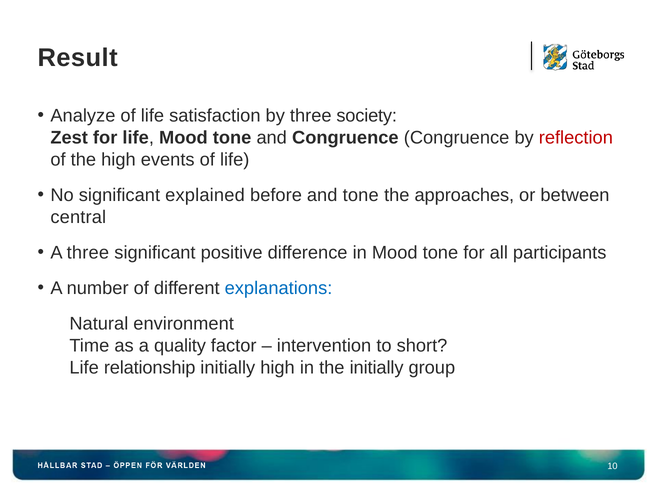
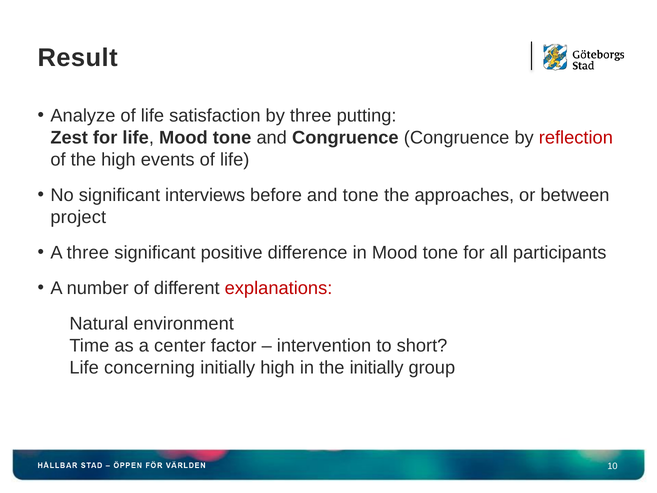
society: society -> putting (367, 116)
explained: explained -> interviews (205, 195)
central: central -> project (78, 217)
explanations colour: blue -> red (279, 288)
quality: quality -> center (180, 346)
relationship: relationship -> concerning (150, 368)
